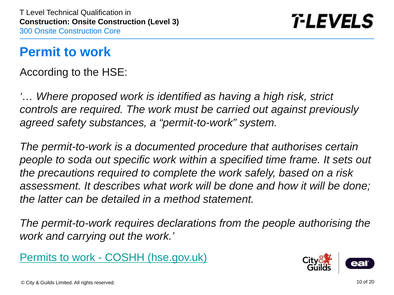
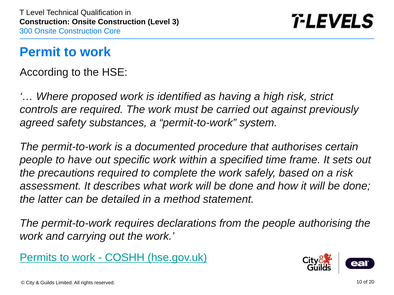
soda: soda -> have (80, 160)
